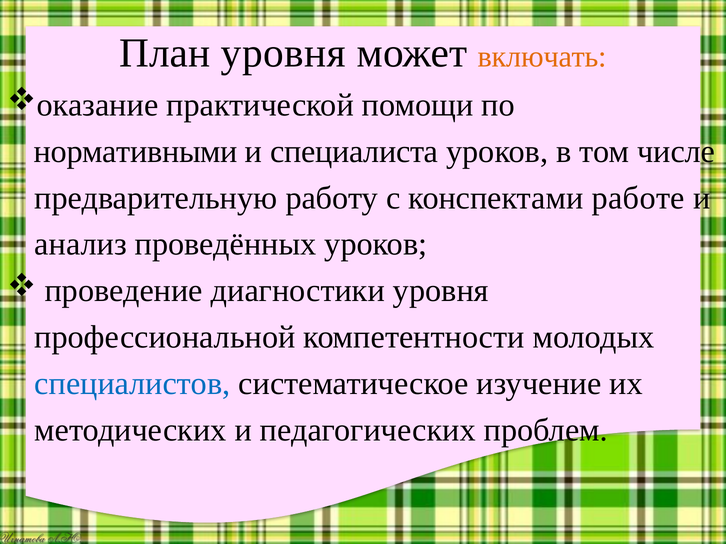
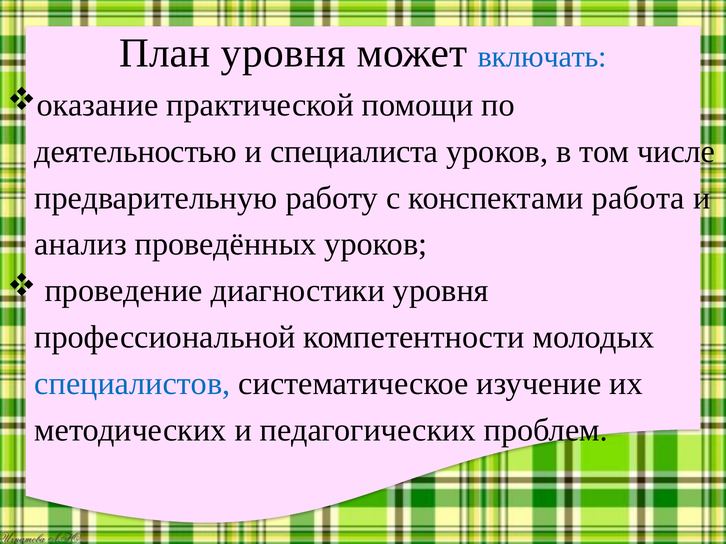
включать colour: orange -> blue (542, 57)
нормативными: нормативными -> деятельностью (136, 152)
работе: работе -> работа (638, 198)
